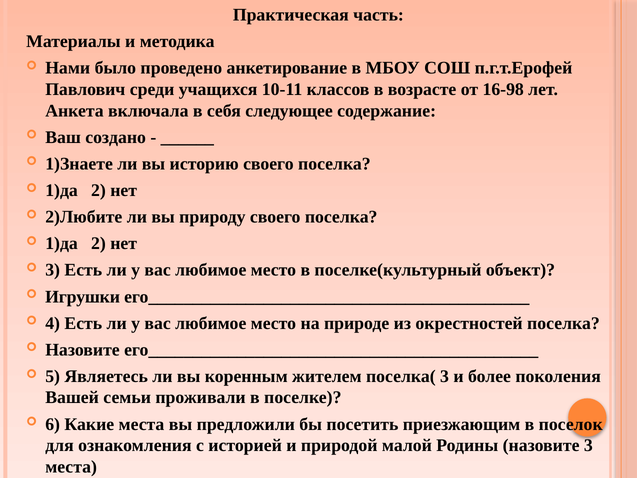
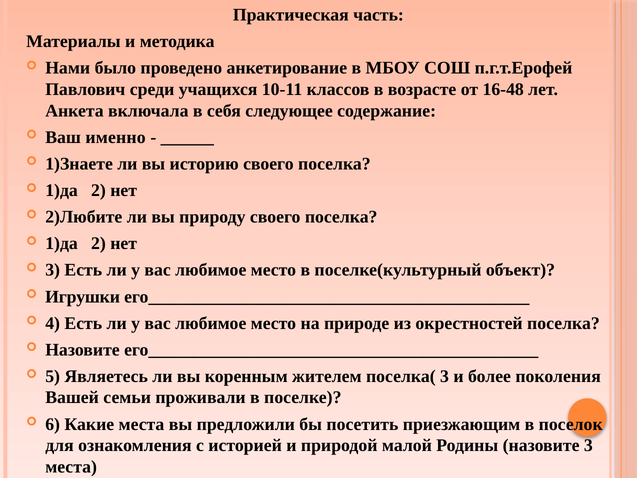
16-98: 16-98 -> 16-48 (503, 89)
создано: создано -> именно (116, 137)
